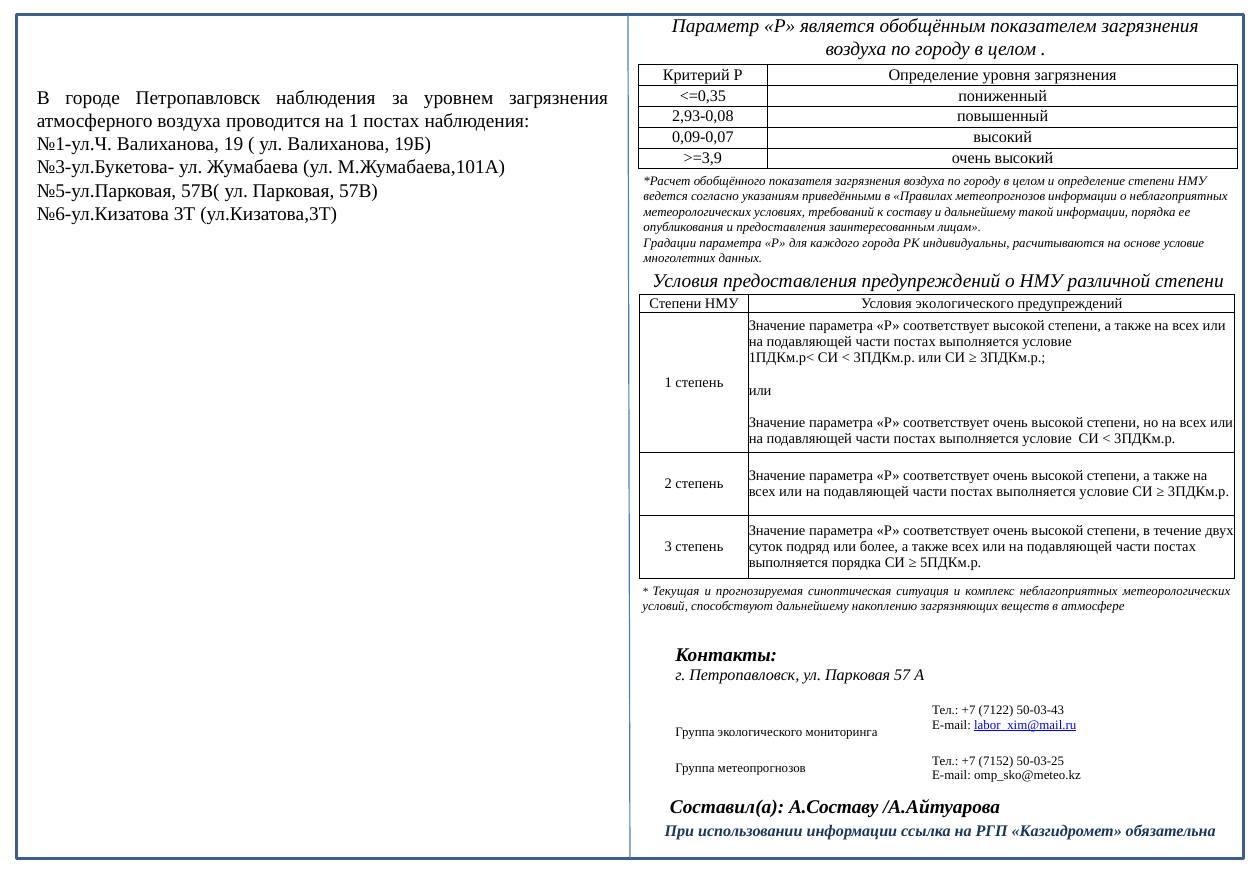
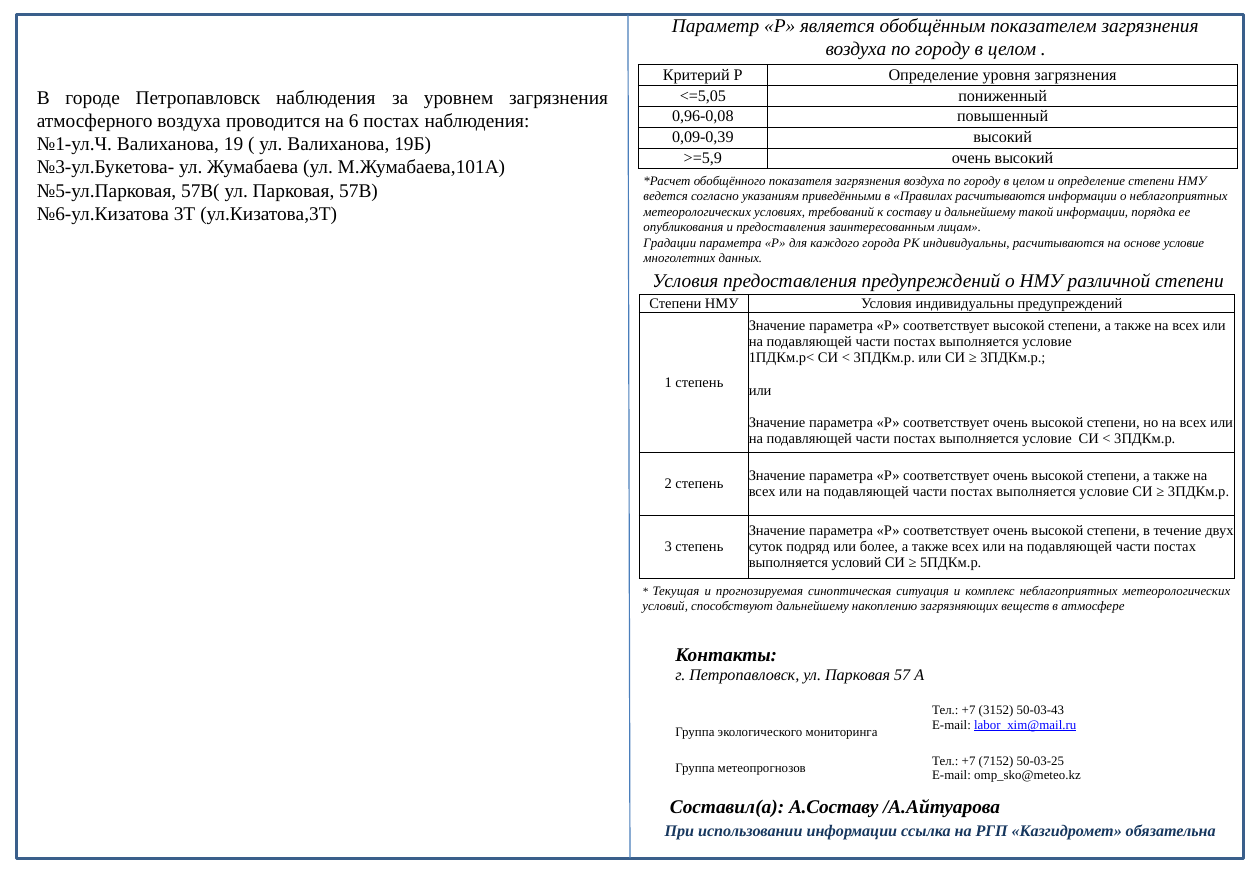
<=0,35: <=0,35 -> <=5,05 (703, 96)
2,93-0,08: 2,93-0,08 -> 0,96-0,08 (703, 117)
на 1: 1 -> 6 (354, 121)
0,09-0,07: 0,09-0,07 -> 0,09-0,39 (703, 137)
>=3,9: >=3,9 -> >=5,9 (703, 158)
Правилах метеопрогнозов: метеопрогнозов -> расчитываются (1000, 196)
Условия экологического: экологического -> индивидуальны (965, 303)
выполняется порядка: порядка -> условий (857, 563)
7122: 7122 -> 3152 (996, 710)
